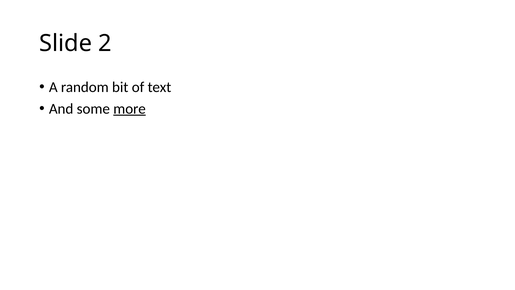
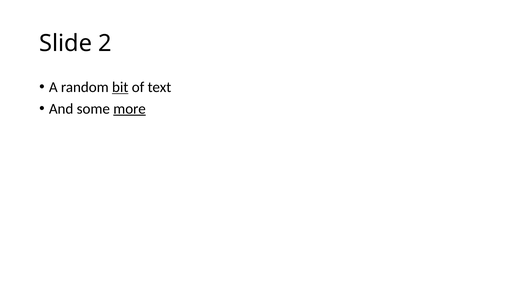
bit underline: none -> present (120, 87)
